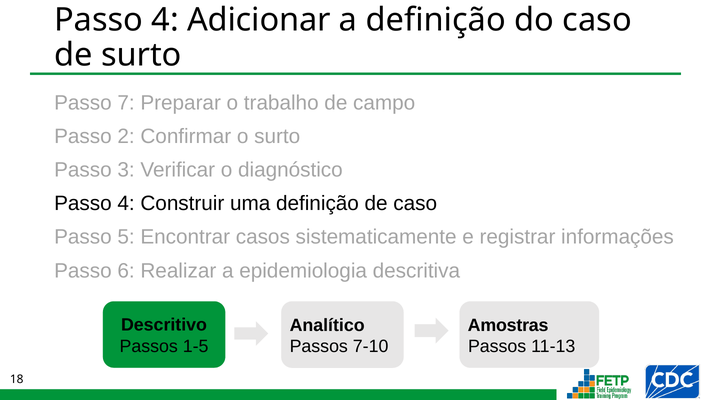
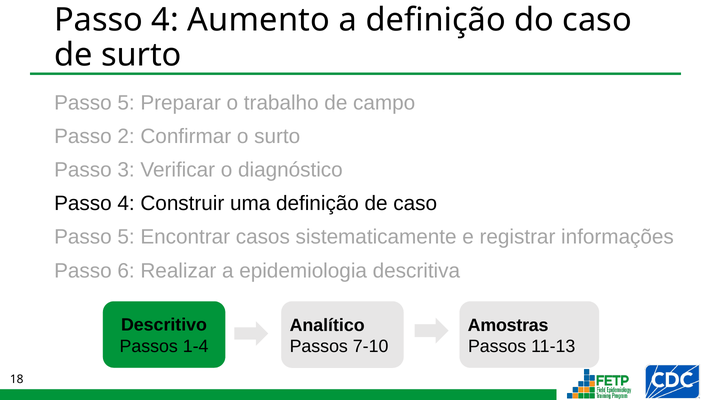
Adicionar: Adicionar -> Aumento (259, 20)
7: 7 -> 5 (126, 103)
1-5: 1-5 -> 1-4 (196, 346)
